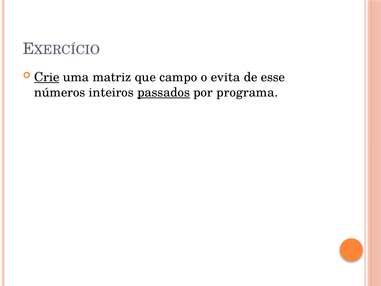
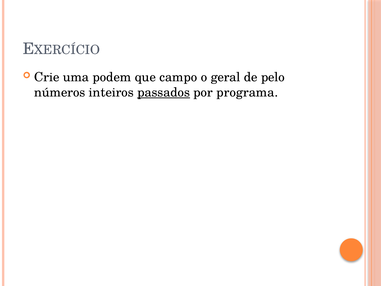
Crie underline: present -> none (47, 77)
matriz: matriz -> podem (112, 77)
evita: evita -> geral (226, 77)
esse: esse -> pelo (273, 77)
